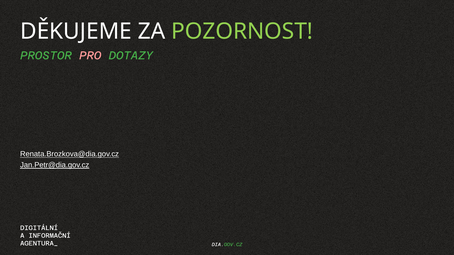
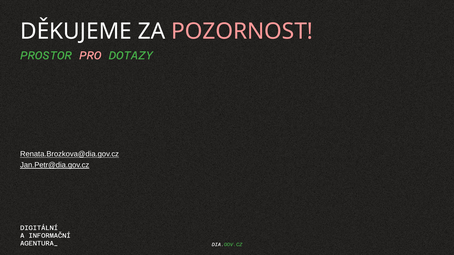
POZORNOST colour: light green -> pink (242, 31)
